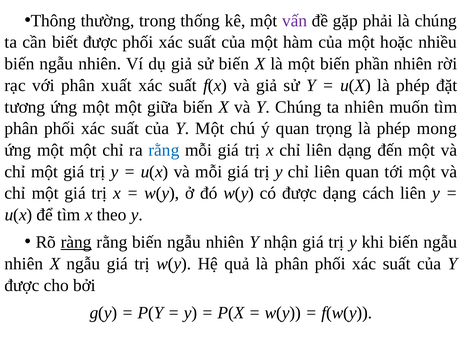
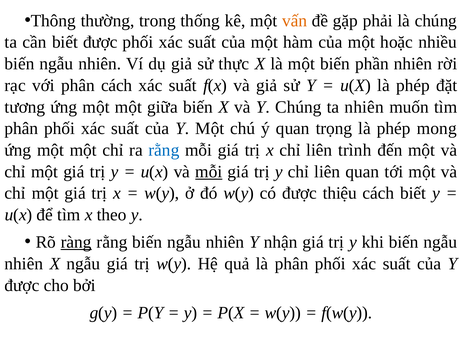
vấn colour: purple -> orange (295, 21)
sử biến: biến -> thực (234, 64)
phân xuất: xuất -> cách (117, 85)
liên dạng: dạng -> trình (355, 150)
mỗi underline: none -> present (209, 171)
được dạng: dạng -> thiệu (340, 193)
cách liên: liên -> biết (413, 193)
